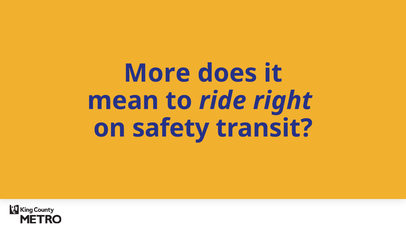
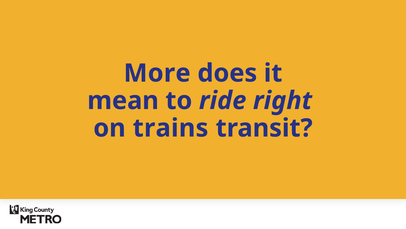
safety: safety -> trains (171, 128)
